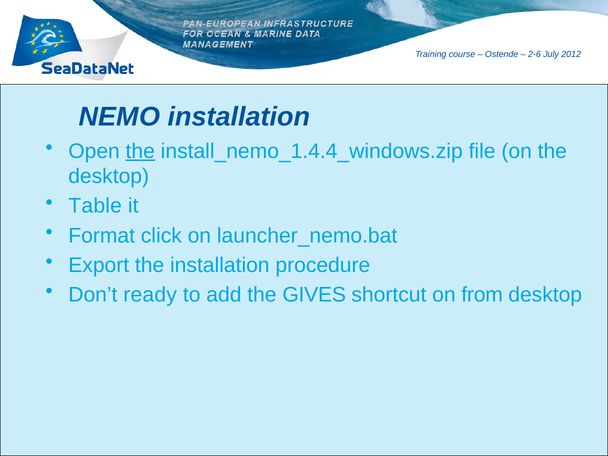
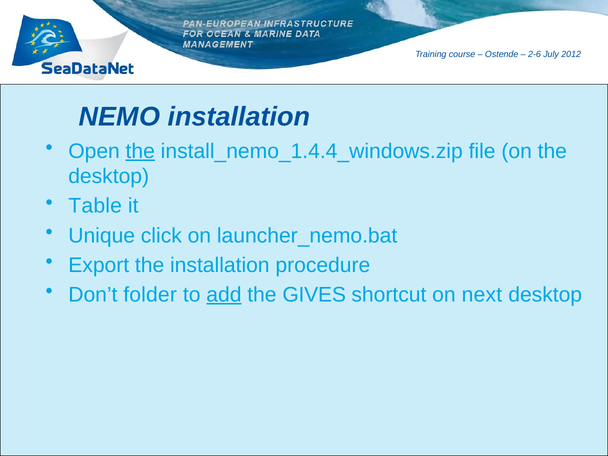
Format: Format -> Unique (102, 236)
ready: ready -> folder (150, 295)
add underline: none -> present (224, 295)
from: from -> next (482, 295)
